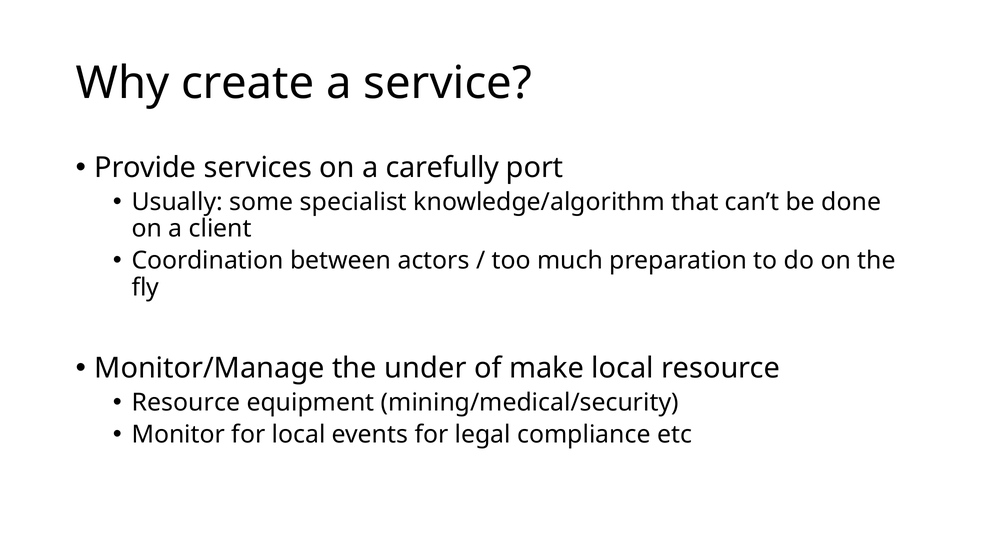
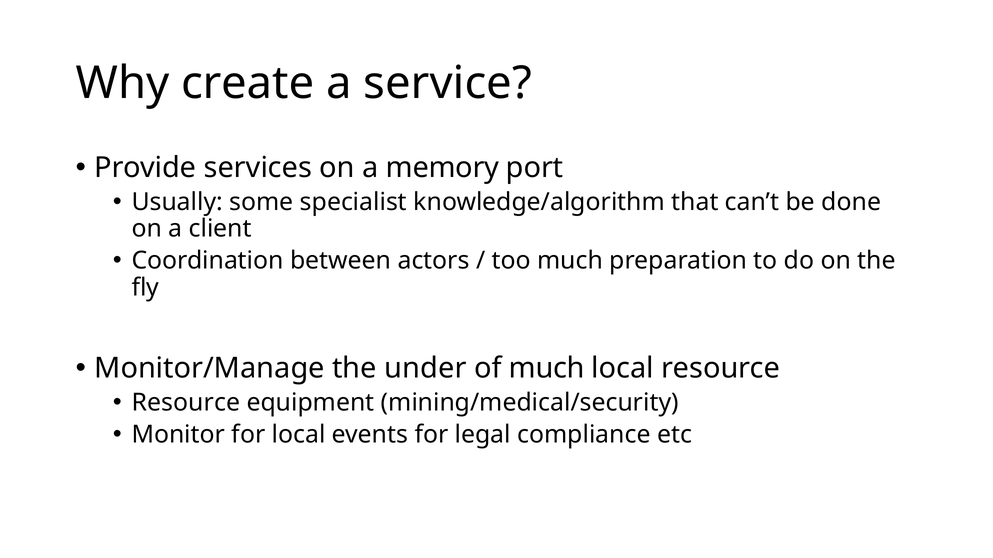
carefully: carefully -> memory (442, 168)
of make: make -> much (547, 369)
